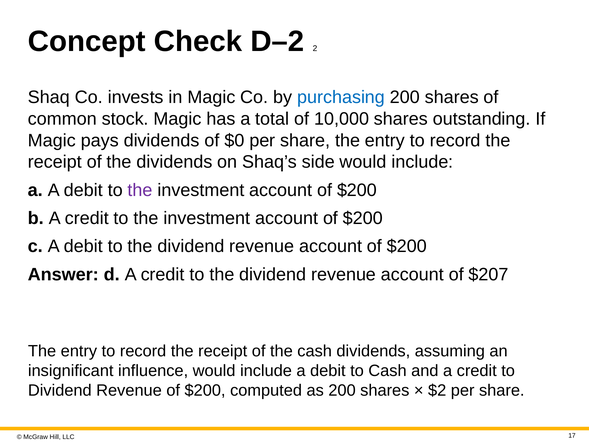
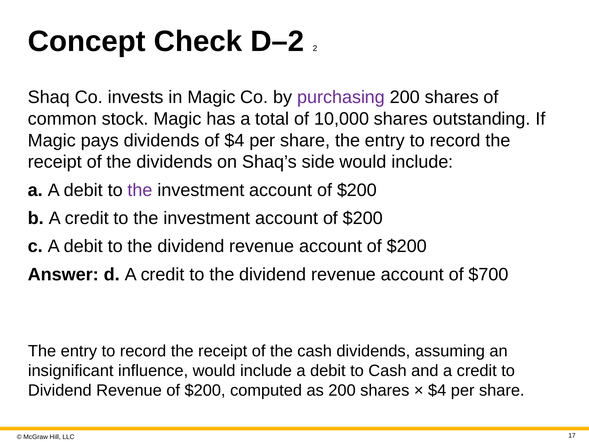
purchasing colour: blue -> purple (341, 97)
of $0: $0 -> $4 (234, 140)
$207: $207 -> $700 (489, 274)
$2: $2 -> $4 (437, 390)
